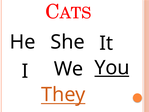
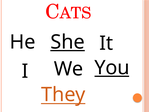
She underline: none -> present (68, 42)
